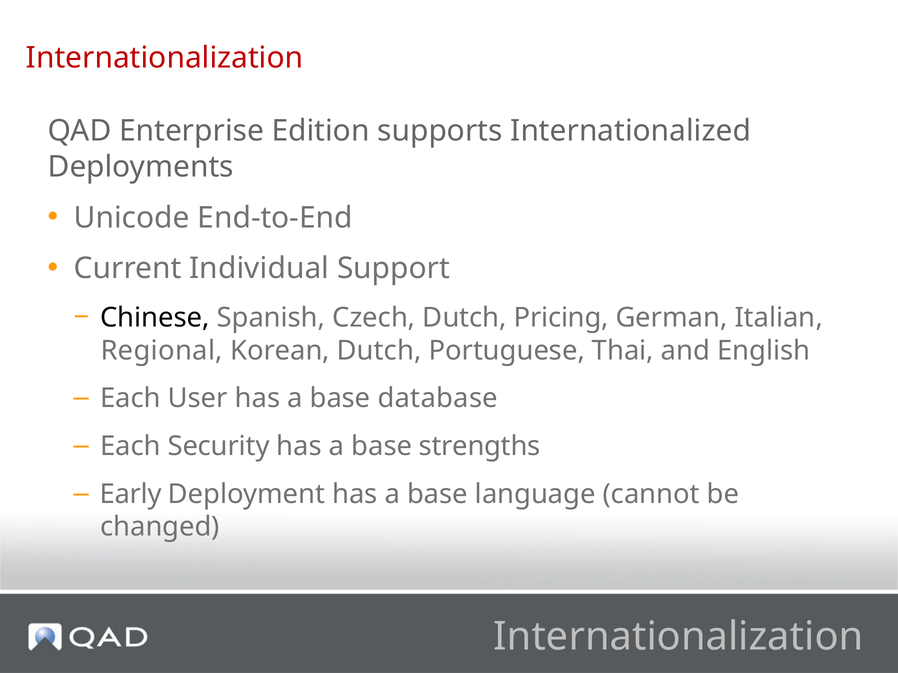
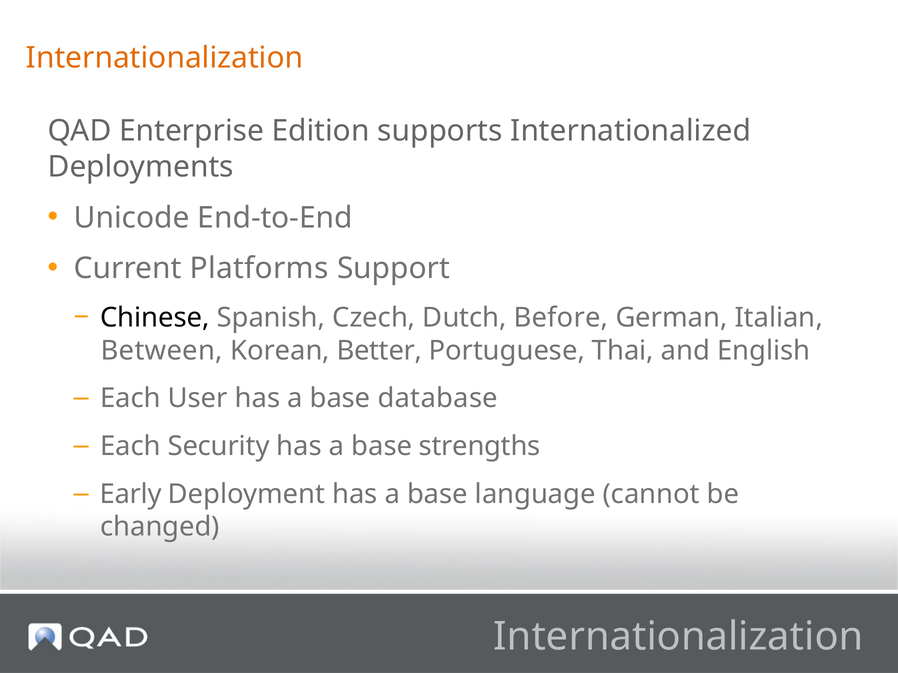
Internationalization colour: red -> orange (165, 58)
Individual: Individual -> Platforms (259, 269)
Pricing: Pricing -> Before (561, 318)
Regional: Regional -> Between (162, 351)
Korean Dutch: Dutch -> Better (379, 351)
